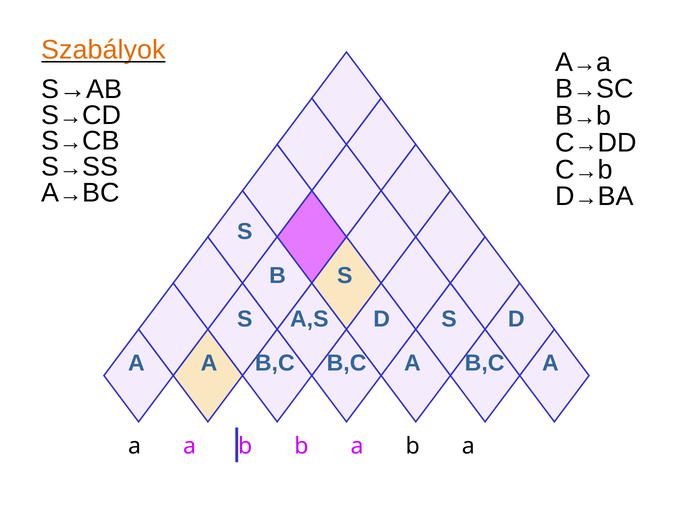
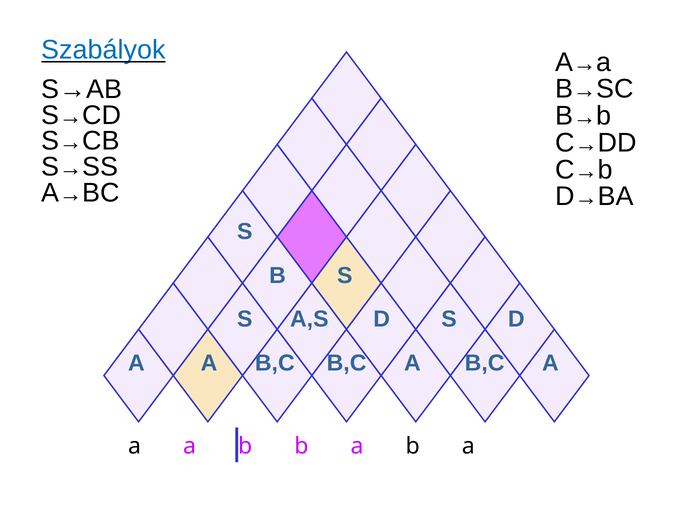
Szabályok colour: orange -> blue (104, 50)
